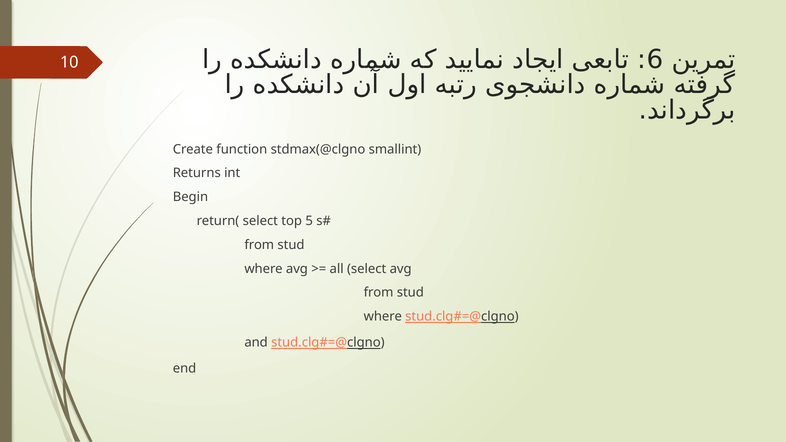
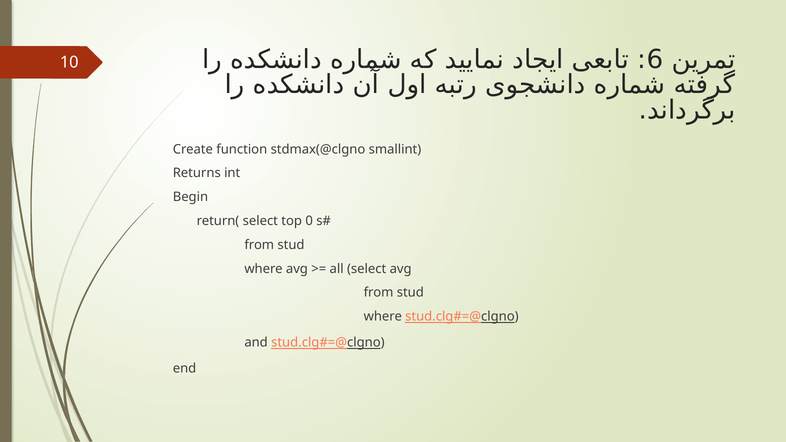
5: 5 -> 0 (309, 221)
